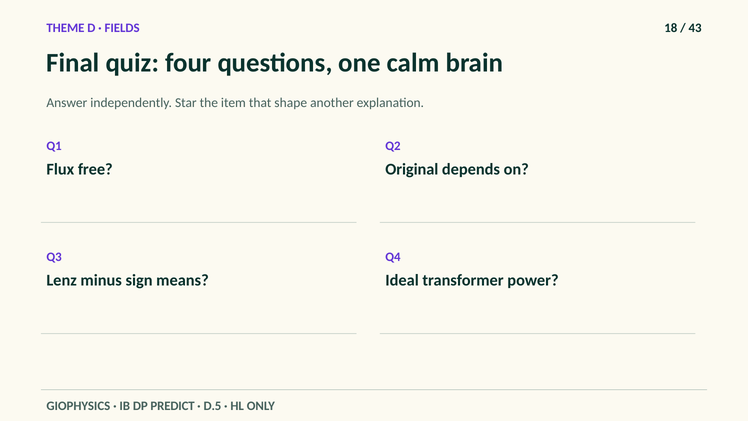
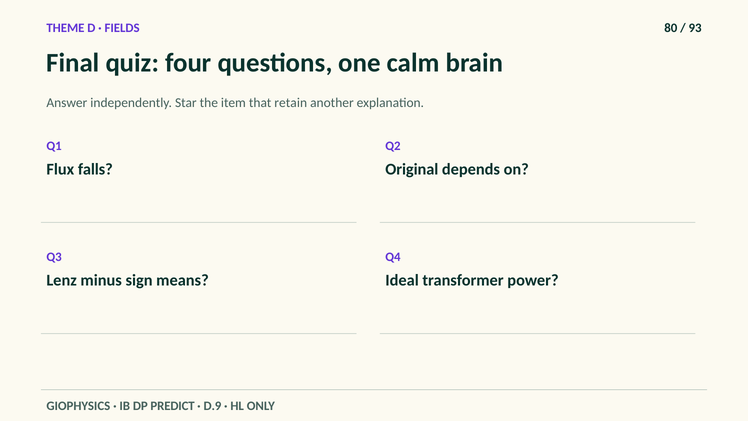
18: 18 -> 80 (671, 28)
43: 43 -> 93 (695, 28)
shape: shape -> retain (291, 103)
free: free -> falls (95, 169)
D.5: D.5 -> D.9 (212, 406)
